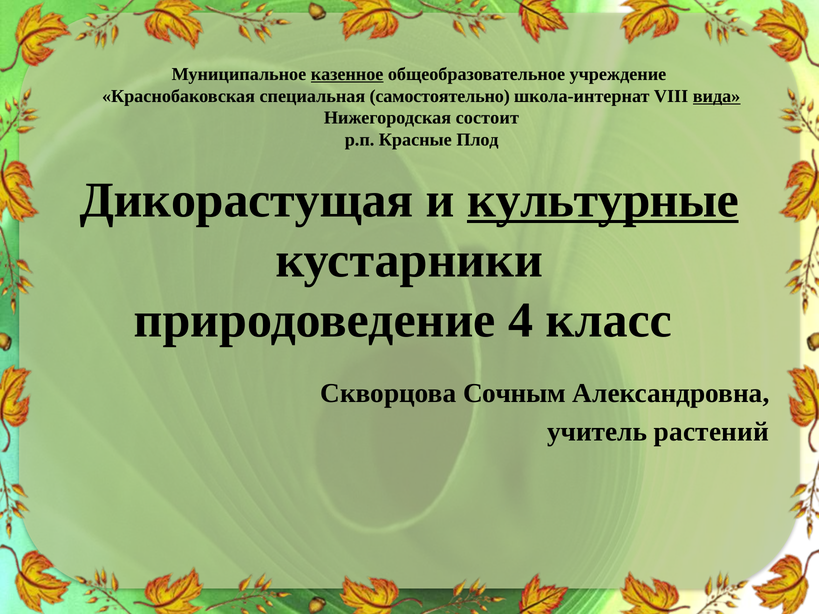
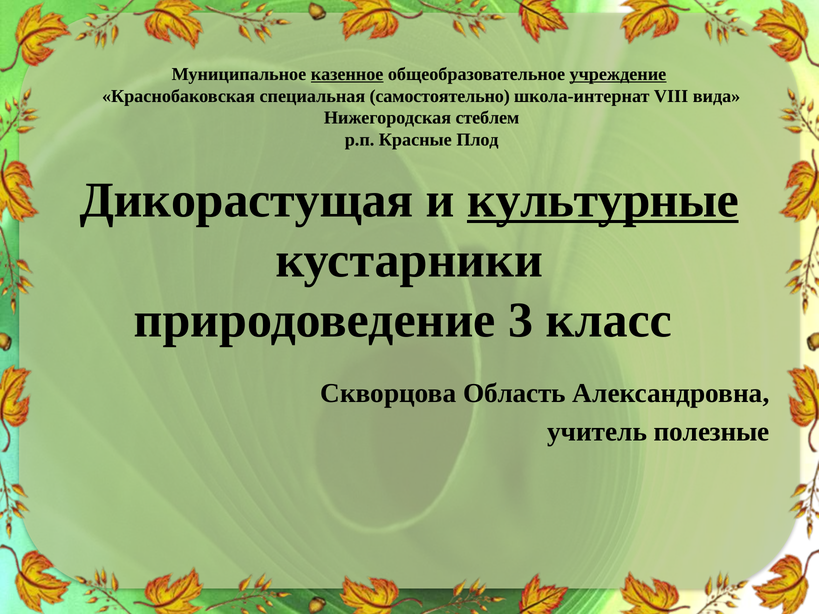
учреждение underline: none -> present (618, 74)
вида underline: present -> none (717, 96)
состоит: состоит -> стеблем (487, 118)
4: 4 -> 3 (521, 320)
Сочным: Сочным -> Область (514, 393)
растений: растений -> полезные (712, 432)
